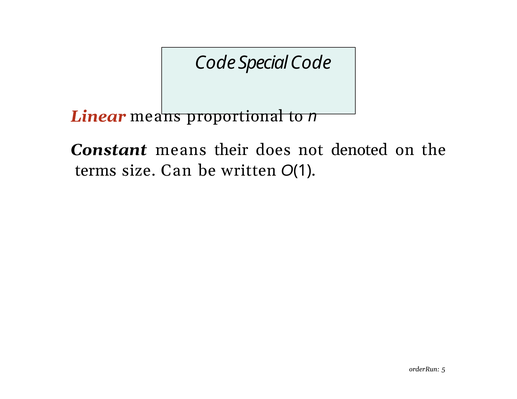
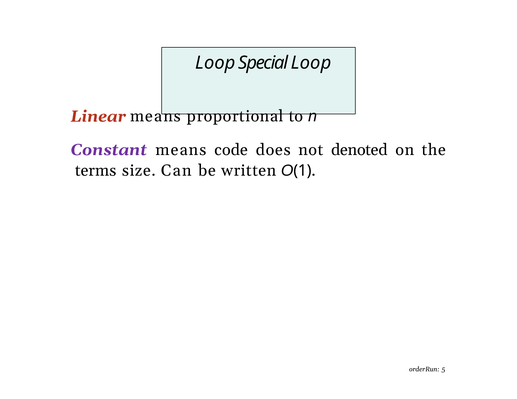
Code: Code -> Loop (215, 63)
Special Code: Code -> Loop (311, 63)
Constant colour: black -> purple (109, 150)
their: their -> code (231, 150)
